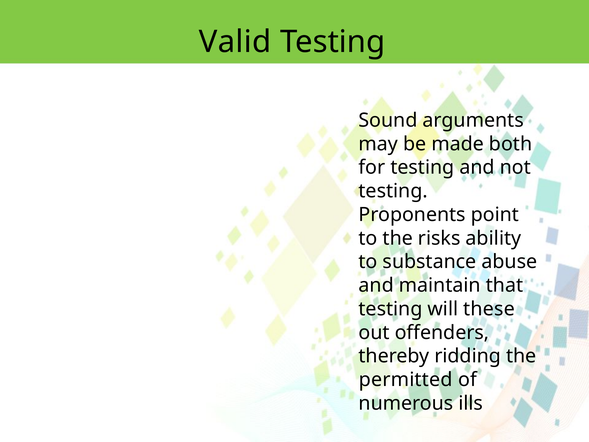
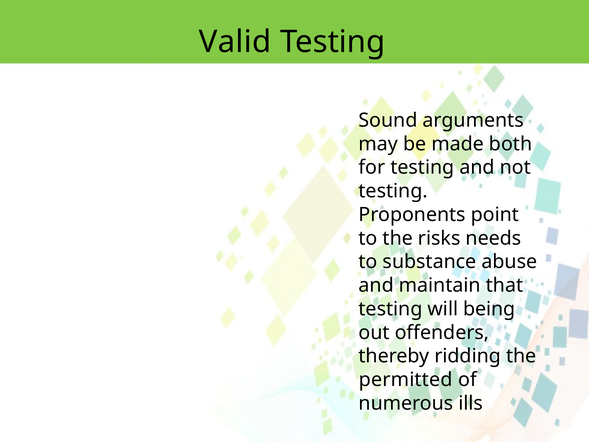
ability: ability -> needs (493, 238)
these: these -> being (489, 309)
